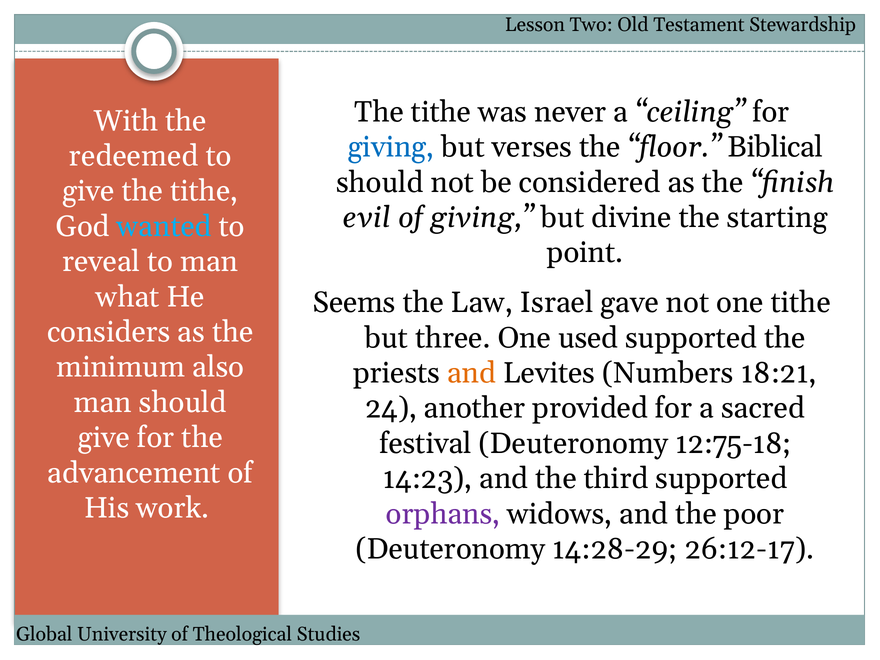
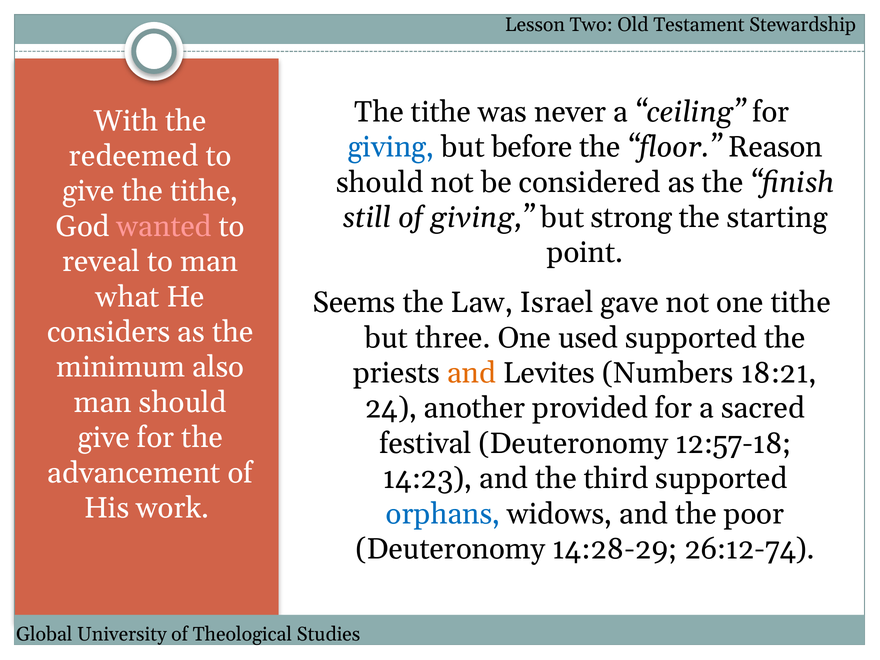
verses: verses -> before (532, 147)
Biblical: Biblical -> Reason (775, 147)
evil: evil -> still (367, 218)
divine: divine -> strong (632, 218)
wanted colour: light blue -> pink (164, 226)
12:75-18: 12:75-18 -> 12:57-18 (733, 443)
orphans colour: purple -> blue (443, 514)
26:12-17: 26:12-17 -> 26:12-74 (749, 549)
